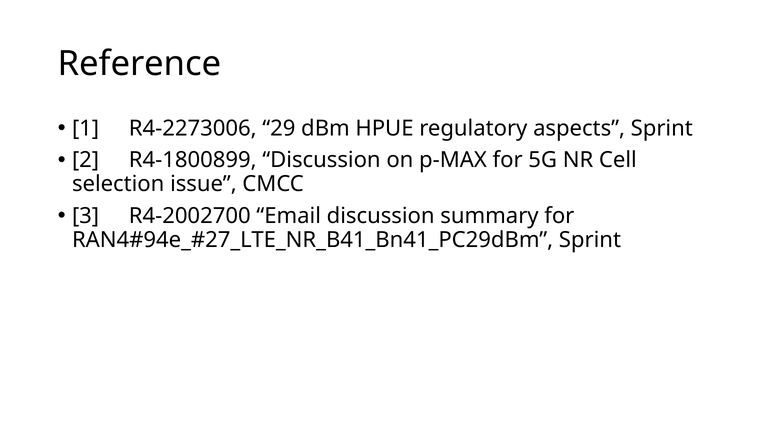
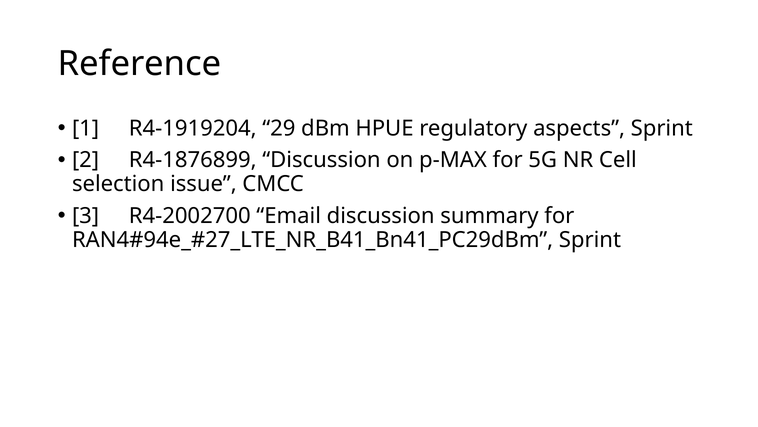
R4-2273006: R4-2273006 -> R4-1919204 (193, 128)
R4-1800899: R4-1800899 -> R4-1876899 (193, 160)
